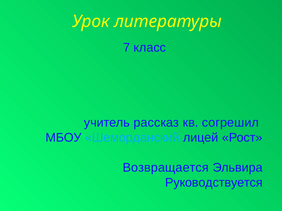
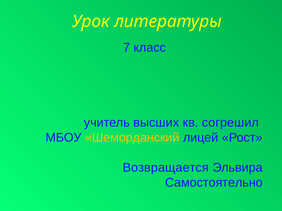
рассказ: рассказ -> высших (156, 123)
Шеморданский colour: light blue -> yellow (132, 138)
Руководствуется: Руководствуется -> Самостоятельно (214, 183)
